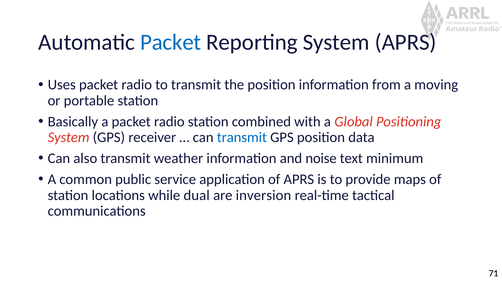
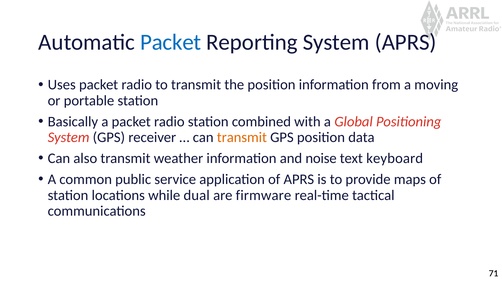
transmit colour: blue -> orange (242, 138)
minimum: minimum -> keyboard (395, 159)
inversion: inversion -> firmware (263, 195)
